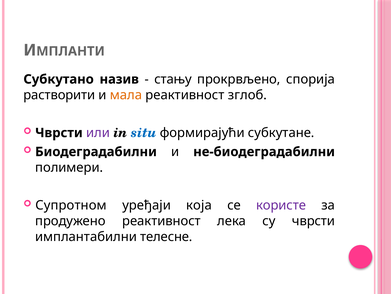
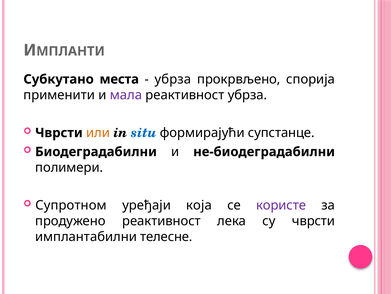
назив: назив -> места (119, 79)
стању: стању -> убрза (173, 79)
растворити: растворити -> применити (59, 95)
мала colour: orange -> purple (126, 95)
реактивност зглоб: зглоб -> убрза (247, 95)
или colour: purple -> orange (98, 133)
субкутане: субкутане -> супстанце (281, 133)
